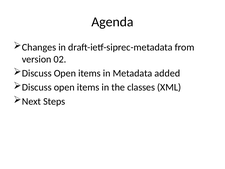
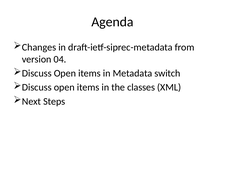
02: 02 -> 04 (60, 59)
added: added -> switch (167, 73)
